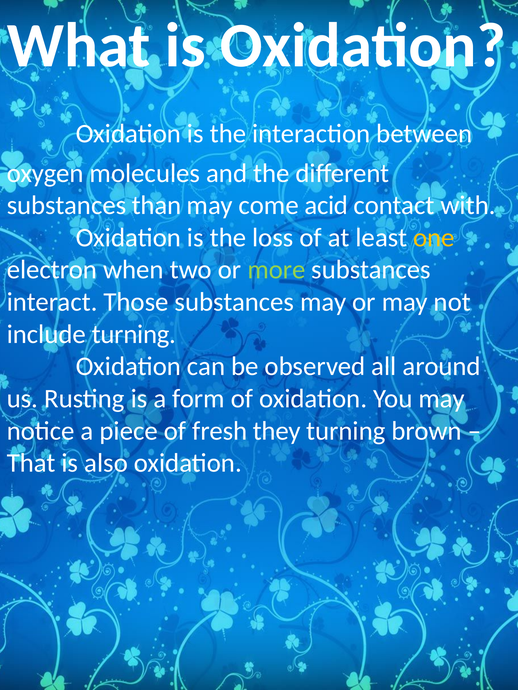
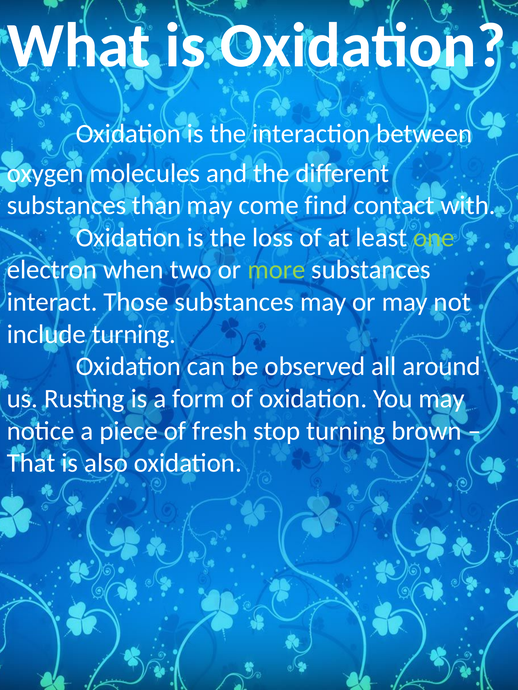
acid: acid -> find (326, 206)
one colour: yellow -> light green (434, 238)
they: they -> stop (277, 431)
